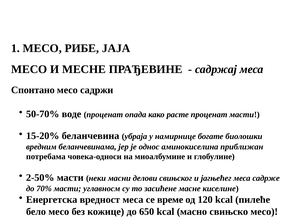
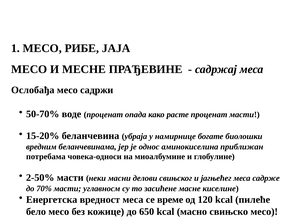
Спонтано: Спонтано -> Ослобађа (33, 90)
